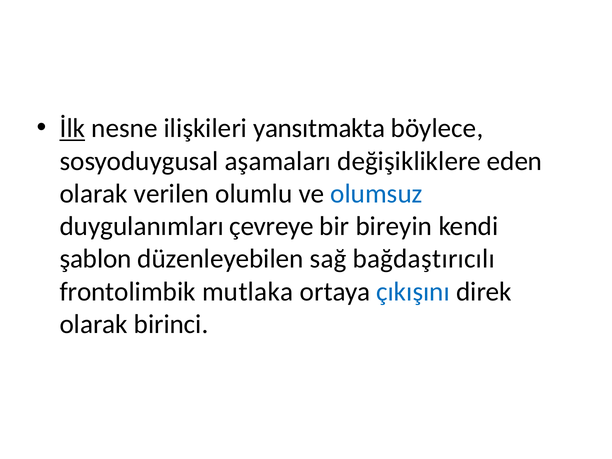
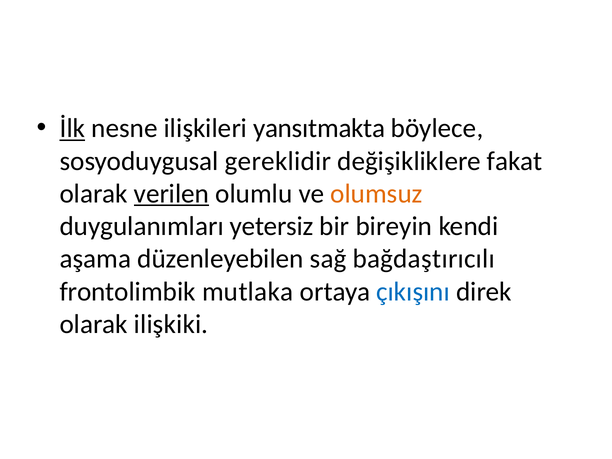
aşamaları: aşamaları -> gereklidir (278, 161)
eden: eden -> fakat (515, 161)
verilen underline: none -> present (171, 194)
olumsuz colour: blue -> orange (376, 194)
çevreye: çevreye -> yetersiz (272, 226)
şablon: şablon -> aşama (95, 259)
birinci: birinci -> ilişkiki (171, 324)
